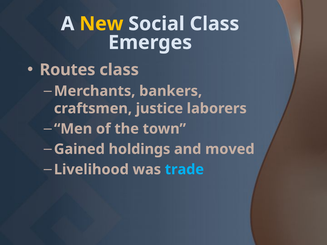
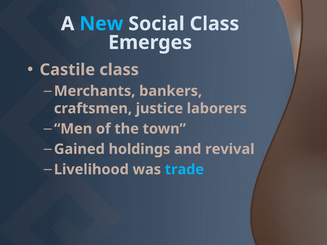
New colour: yellow -> light blue (101, 24)
Routes: Routes -> Castile (67, 70)
moved: moved -> revival (230, 149)
